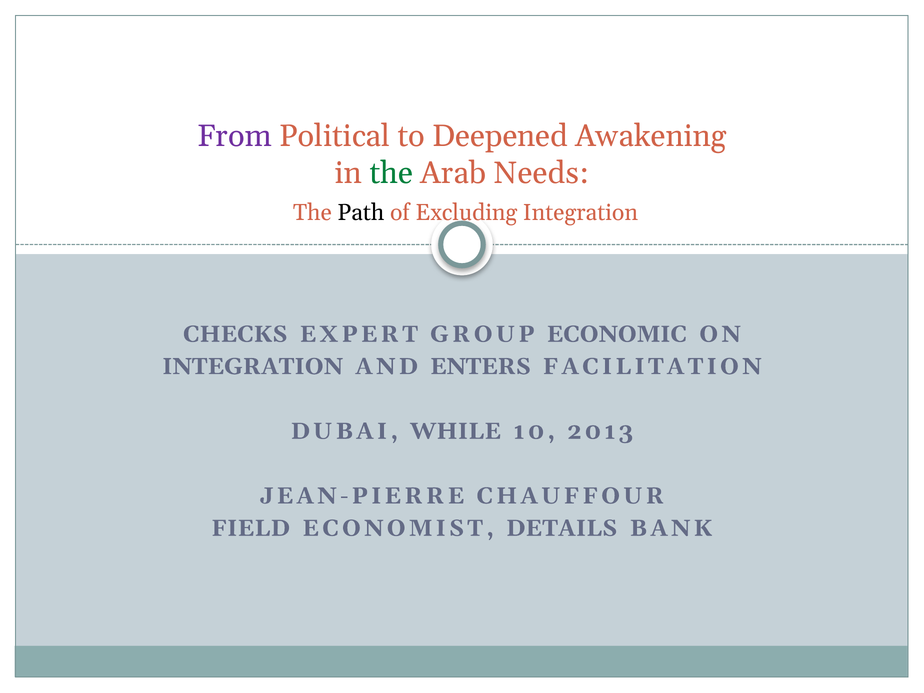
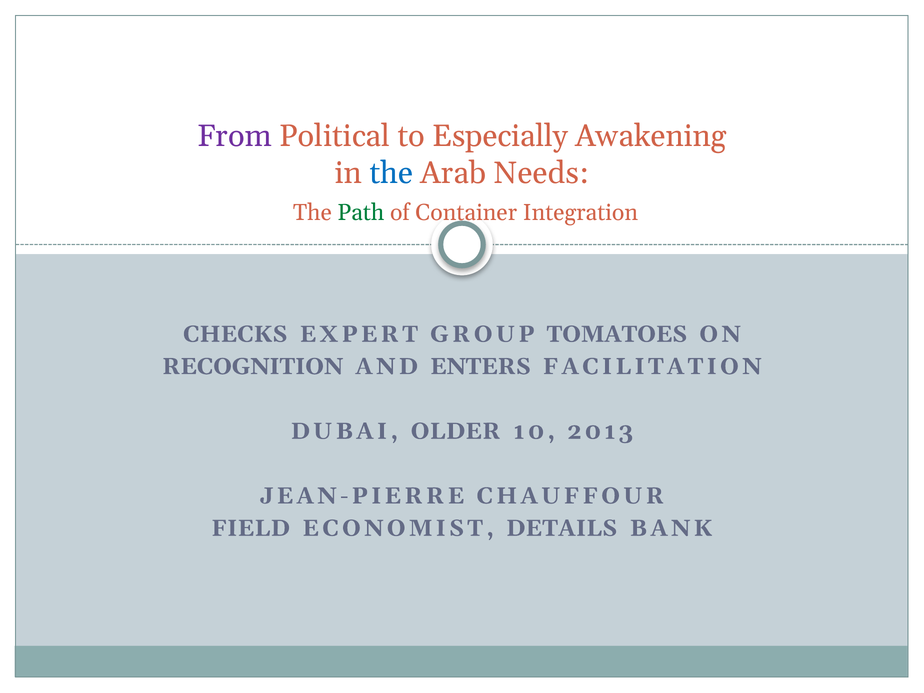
Deepened: Deepened -> Especially (500, 136)
the colour: green -> blue (391, 173)
Path colour: black -> green (361, 213)
Excluding: Excluding -> Container (466, 213)
ECONOMIC: ECONOMIC -> TOMATOES (617, 334)
INTEGRATION: INTEGRATION -> RECOGNITION (253, 366)
WHILE: WHILE -> OLDER (456, 431)
